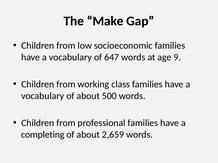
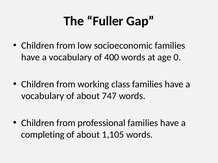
Make: Make -> Fuller (105, 21)
647: 647 -> 400 (112, 57)
9: 9 -> 0 (177, 57)
500: 500 -> 747 (109, 96)
2,659: 2,659 -> 1,105 (113, 135)
